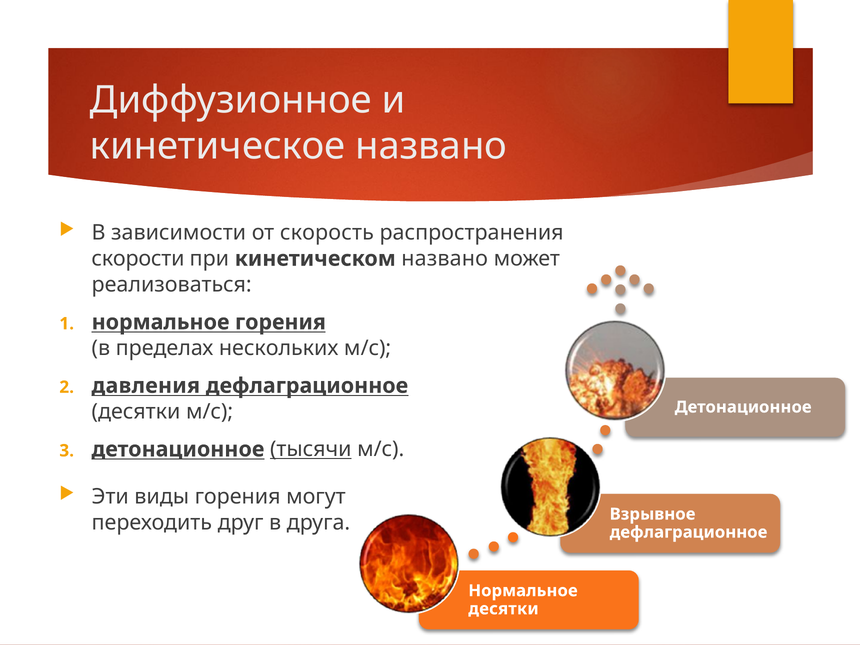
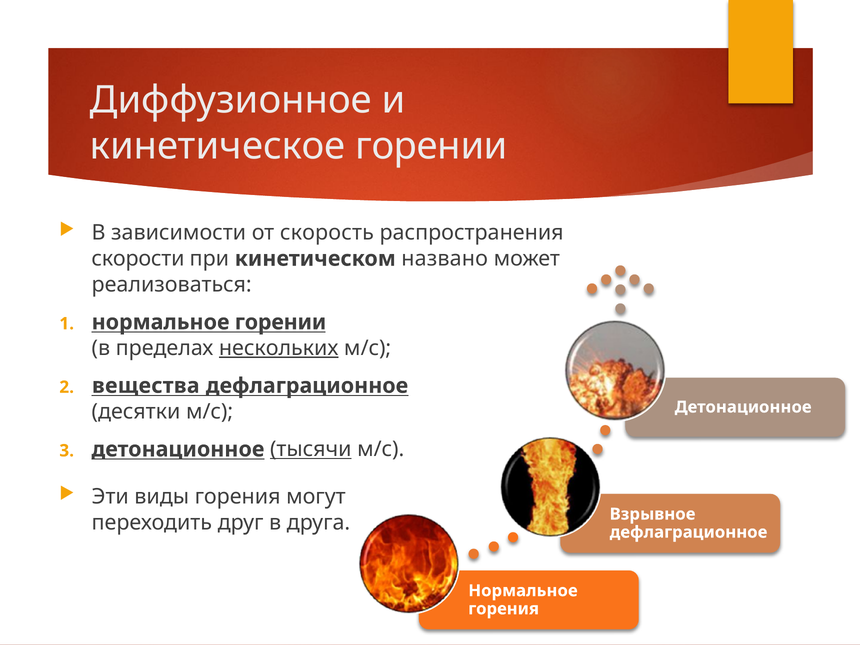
кинетическое названо: названо -> горении (431, 146)
нормальное горения: горения -> горении (281, 322)
нескольких underline: none -> present (279, 348)
давления: давления -> вещества (146, 386)
десятки: десятки -> горения (504, 609)
